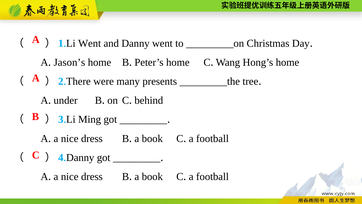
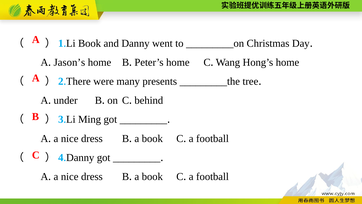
Went: Went -> Book (90, 43)
